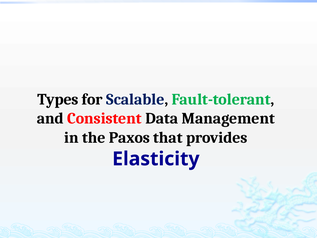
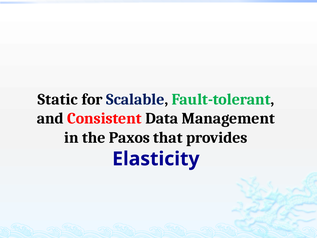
Types: Types -> Static (58, 99)
